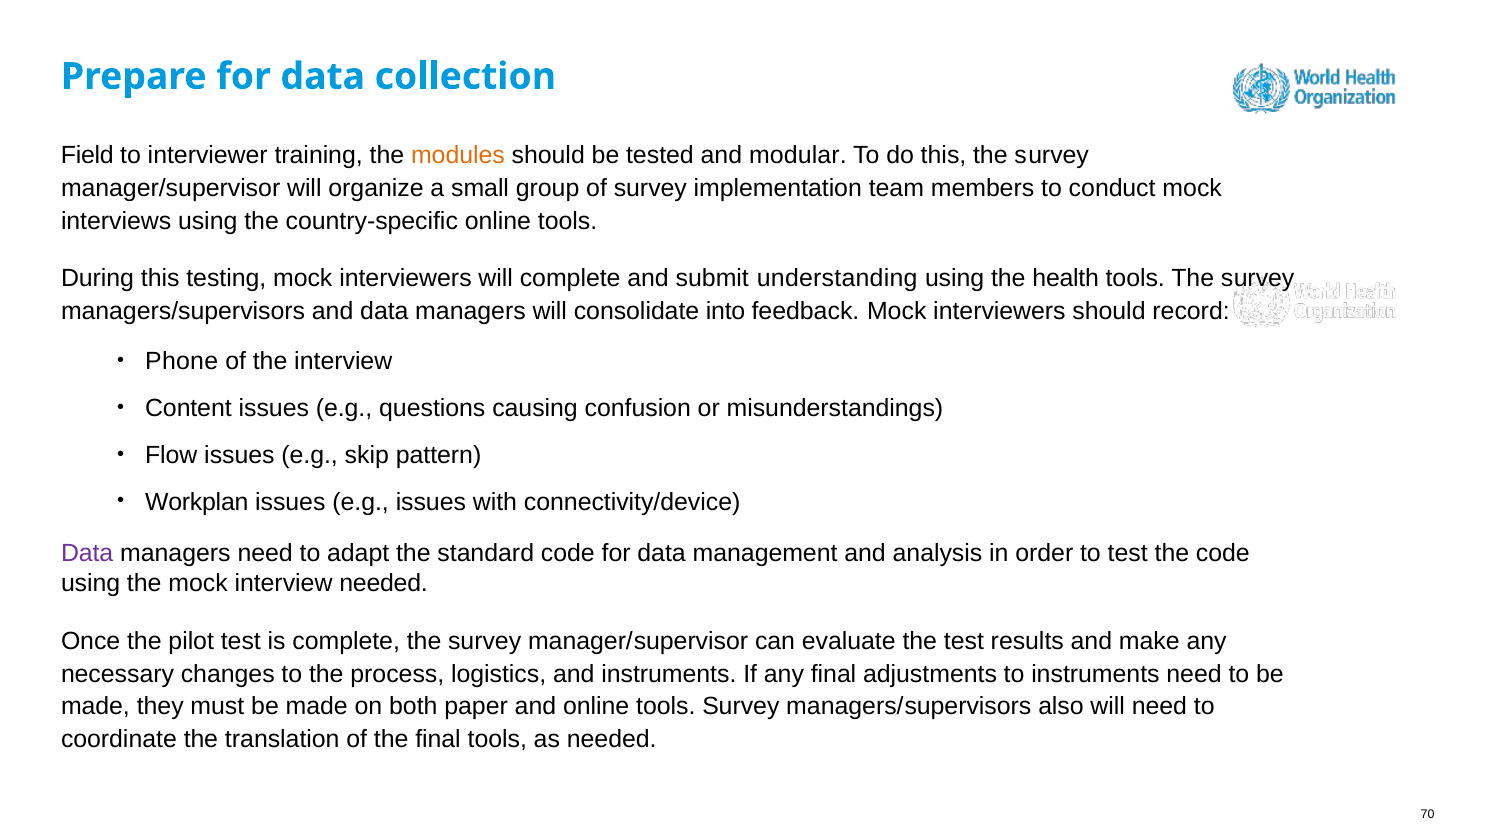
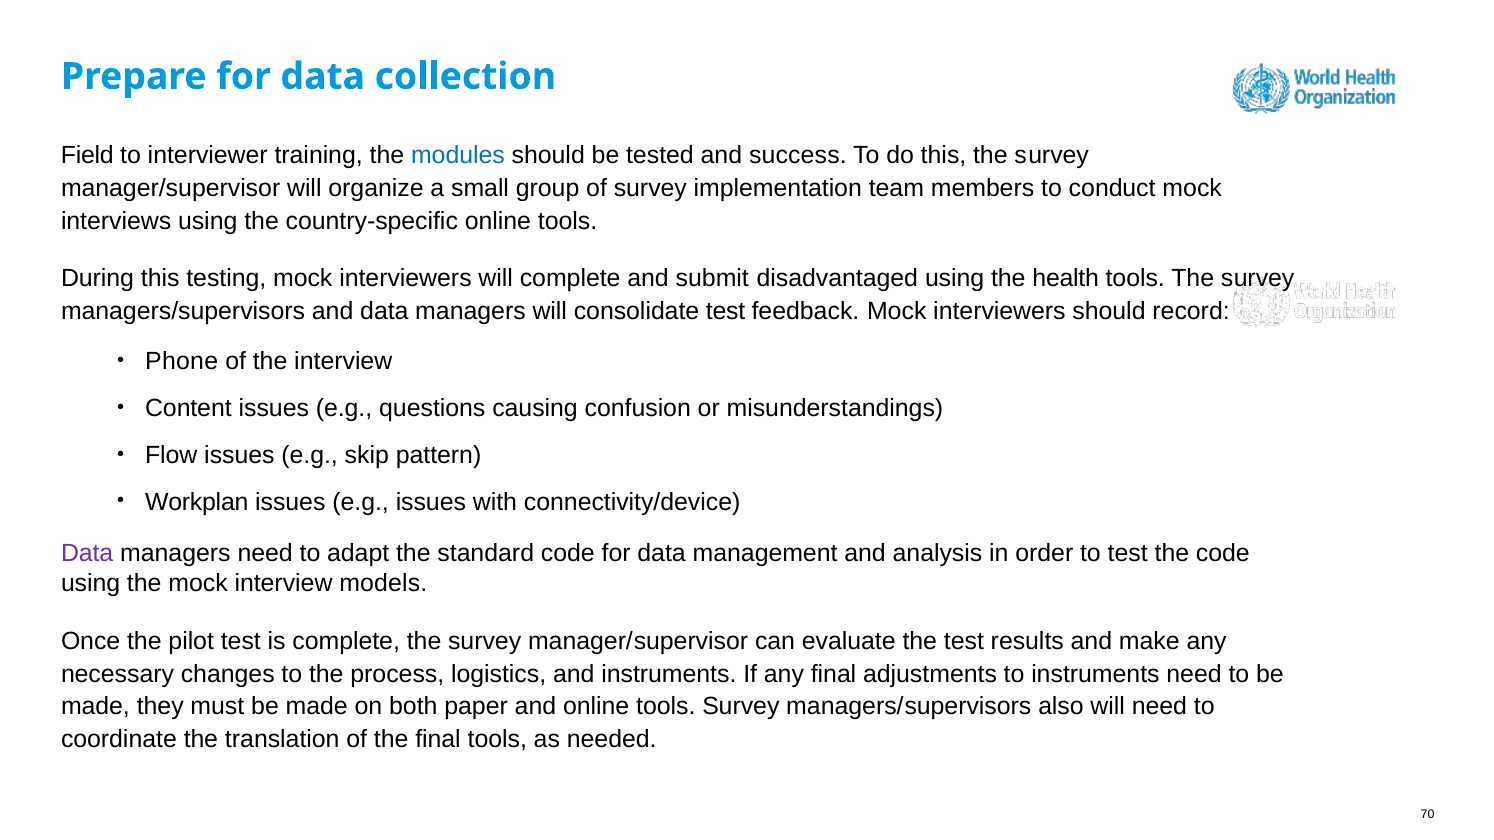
modules colour: orange -> blue (458, 155)
modular: modular -> success (798, 155)
understanding: understanding -> disadvantaged (837, 279)
consolidate into: into -> test (726, 312)
interview needed: needed -> models (383, 584)
